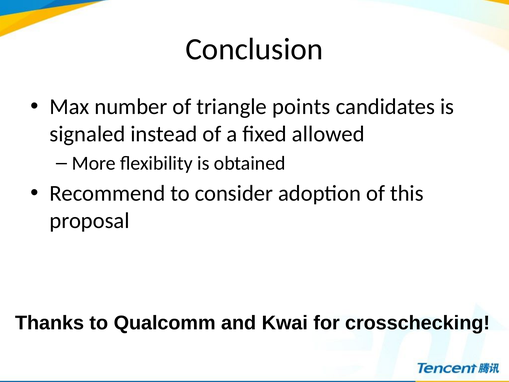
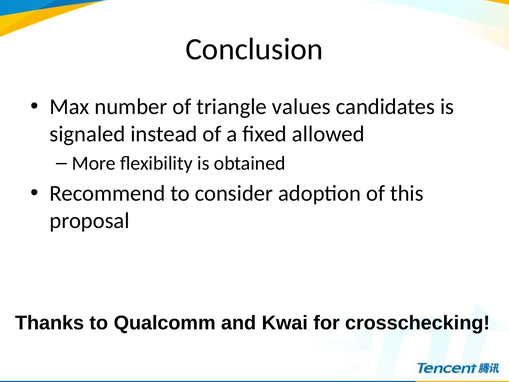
points: points -> values (301, 107)
